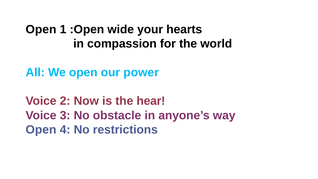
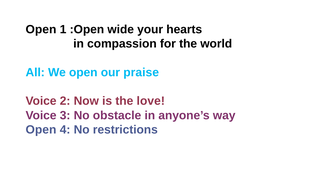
power: power -> praise (141, 72)
hear: hear -> love (151, 101)
